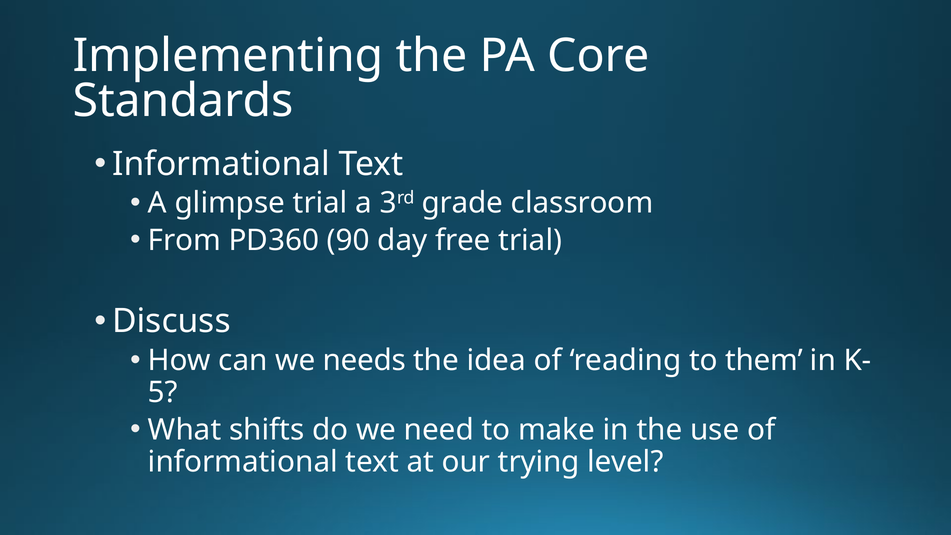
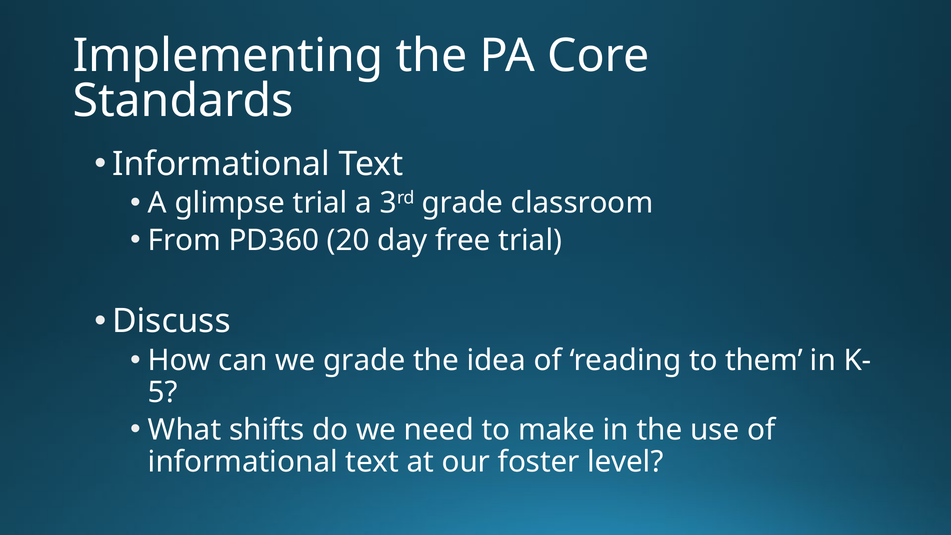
90: 90 -> 20 (348, 240)
we needs: needs -> grade (364, 361)
trying: trying -> foster (539, 462)
